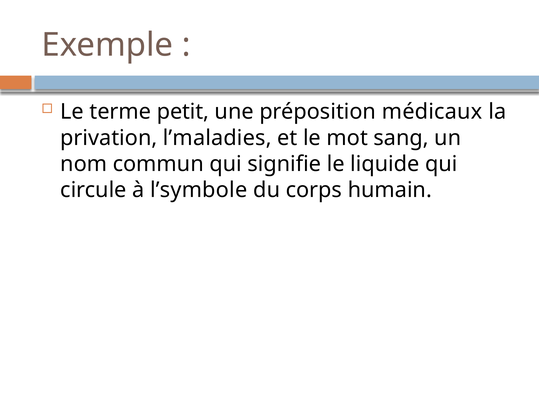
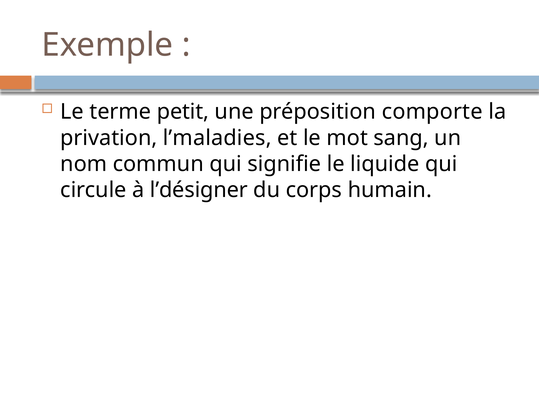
médicaux: médicaux -> comporte (432, 112)
l’symbole: l’symbole -> l’désigner (199, 190)
